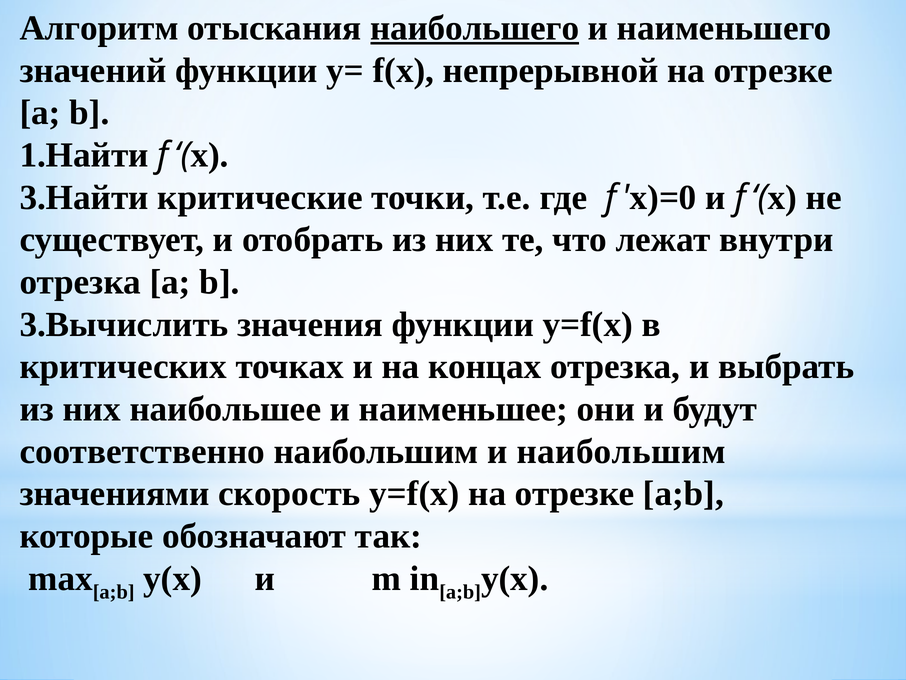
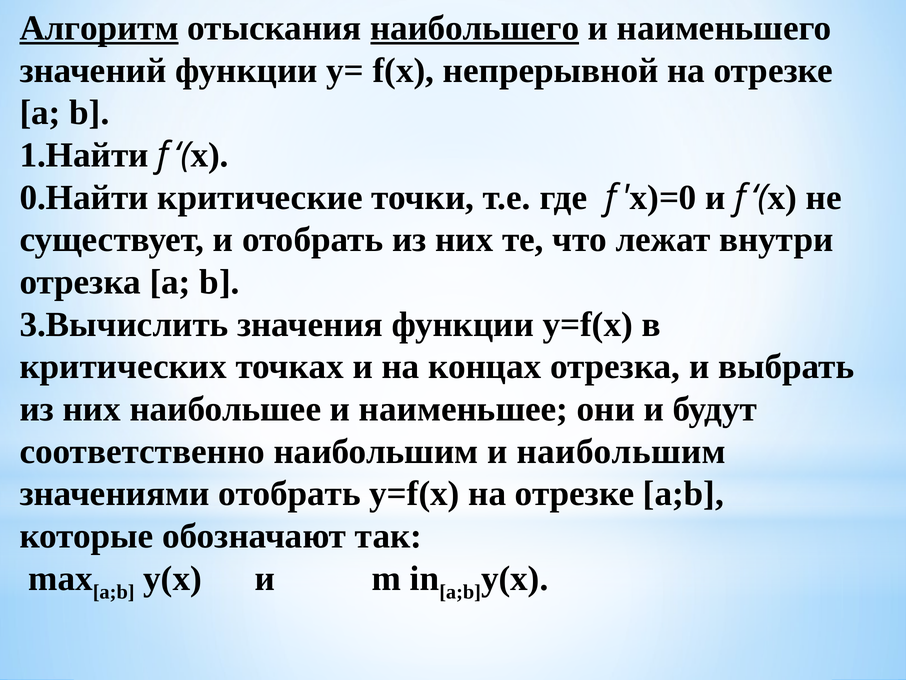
Алгоритм underline: none -> present (99, 28)
3.Найти: 3.Найти -> 0.Найти (84, 197)
значениями скорость: скорость -> отобрать (289, 493)
